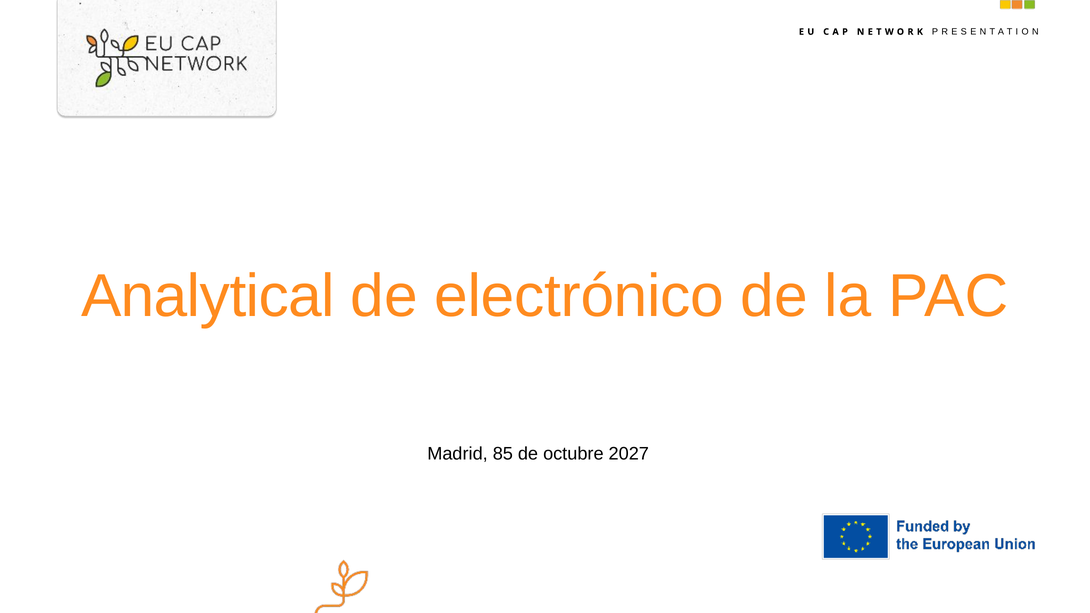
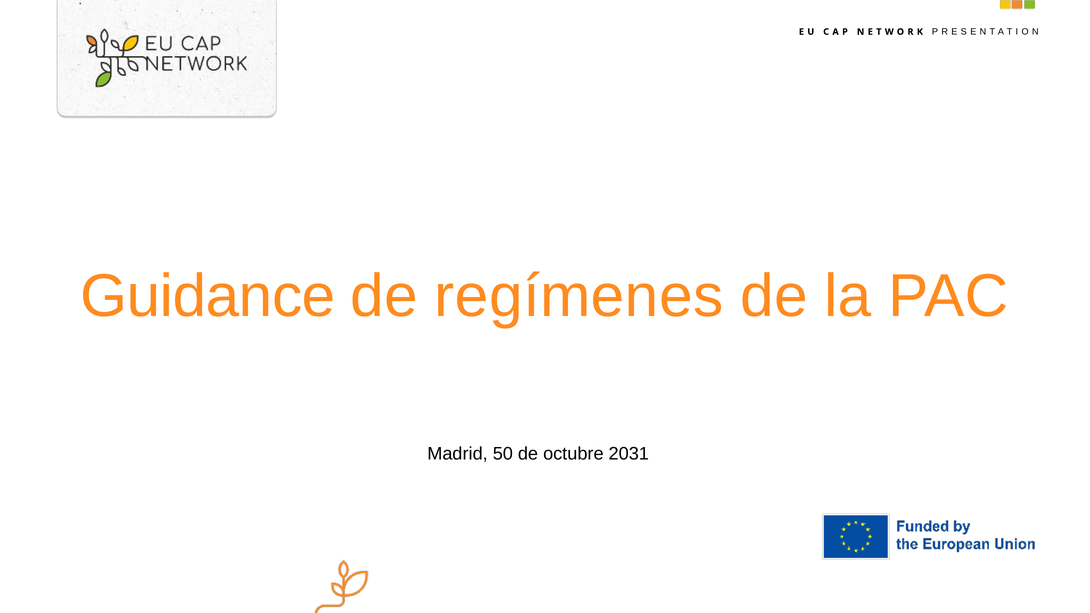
Analytical: Analytical -> Guidance (208, 296)
electrónico: electrónico -> regímenes (579, 296)
85: 85 -> 50 (503, 454)
2027: 2027 -> 2031 (629, 454)
